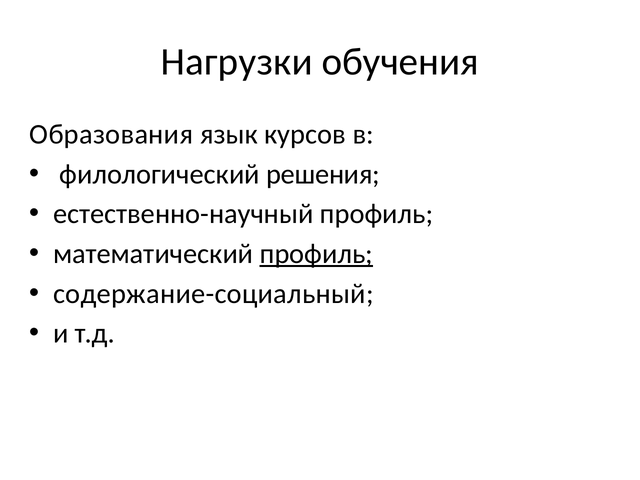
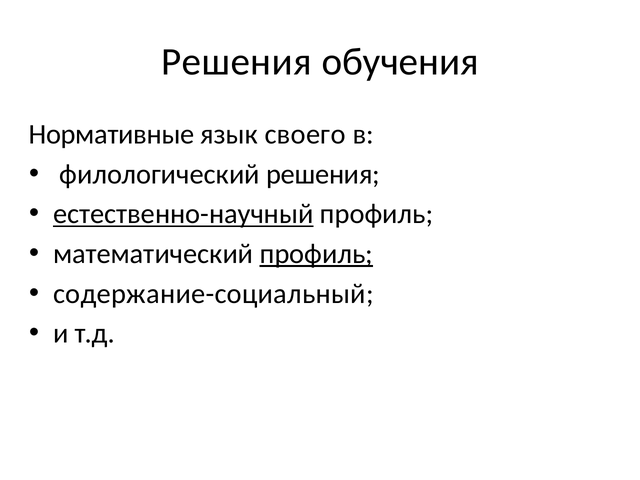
Нагрузки: Нагрузки -> Решения (237, 62)
Образования: Образования -> Нормативные (112, 134)
курсов: курсов -> своего (305, 134)
естественно-научный underline: none -> present (183, 214)
